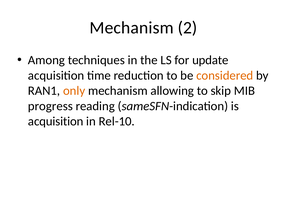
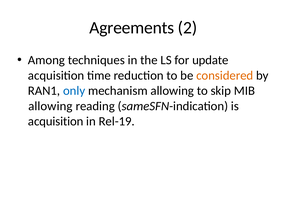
Mechanism: Mechanism -> Agreements (132, 28)
only colour: orange -> blue (74, 91)
progress: progress -> allowing (50, 106)
Rel-10: Rel-10 -> Rel-19 (117, 121)
